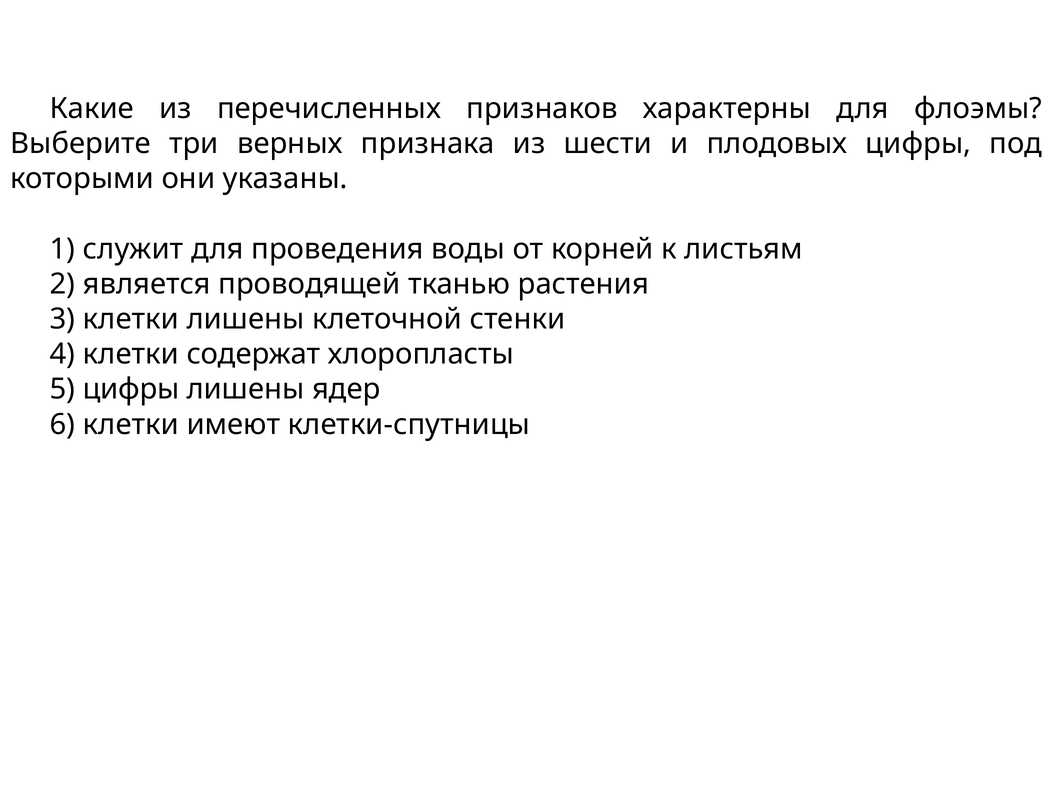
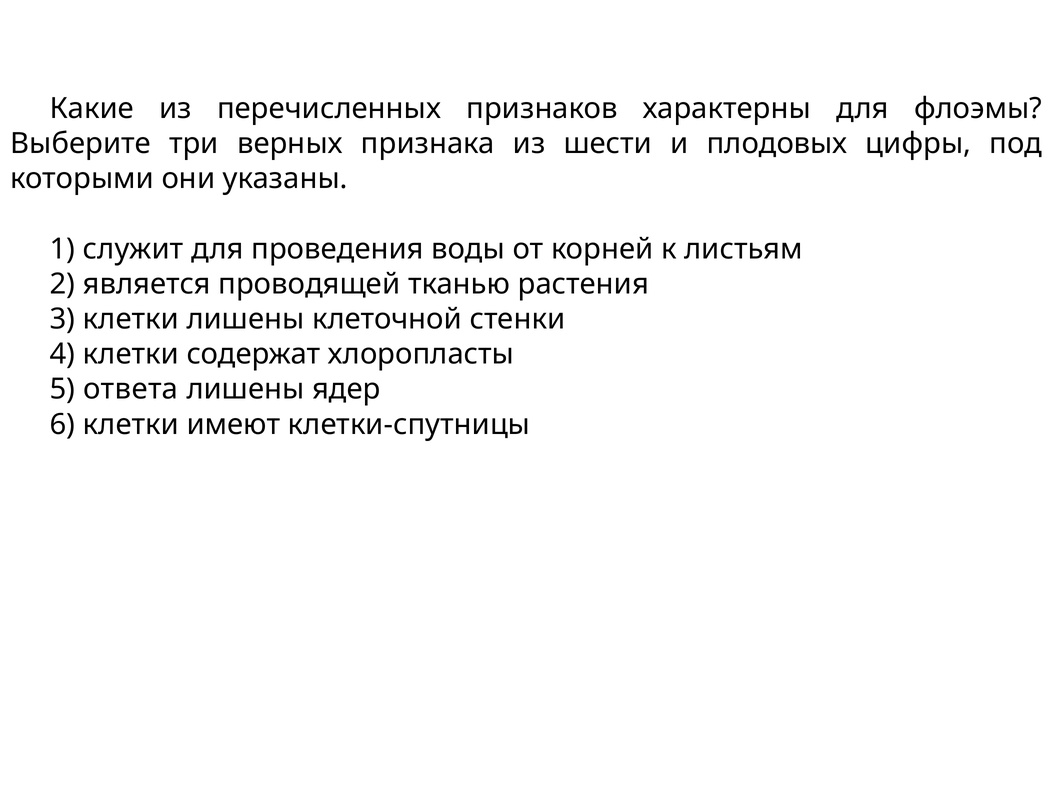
5 цифры: цифры -> ответа (131, 390)
